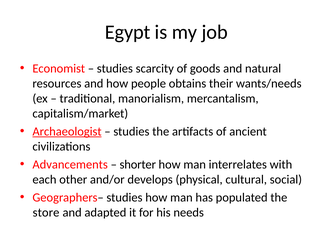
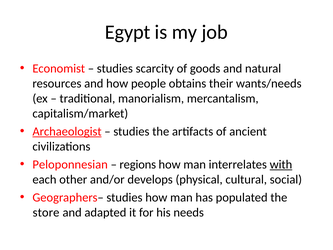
Advancements: Advancements -> Peloponnesian (70, 164)
shorter: shorter -> regions (138, 164)
with underline: none -> present (281, 164)
